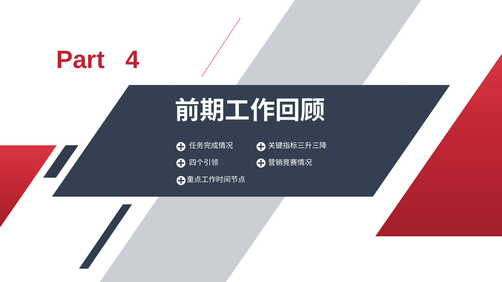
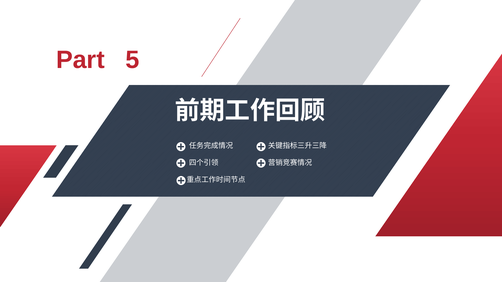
4: 4 -> 5 (133, 60)
